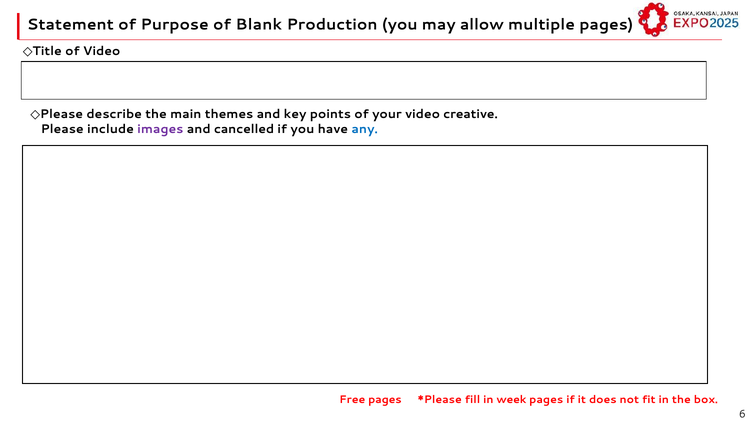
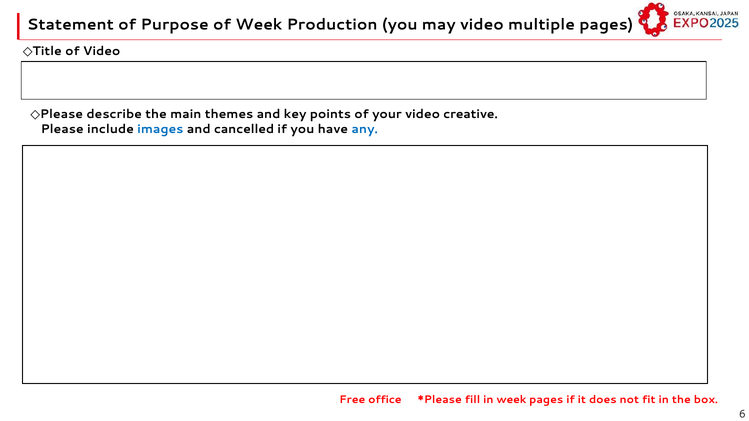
of Blank: Blank -> Week (259, 25)
may allow: allow -> video (482, 25)
images colour: purple -> blue (160, 129)
Free pages: pages -> office (385, 400)
